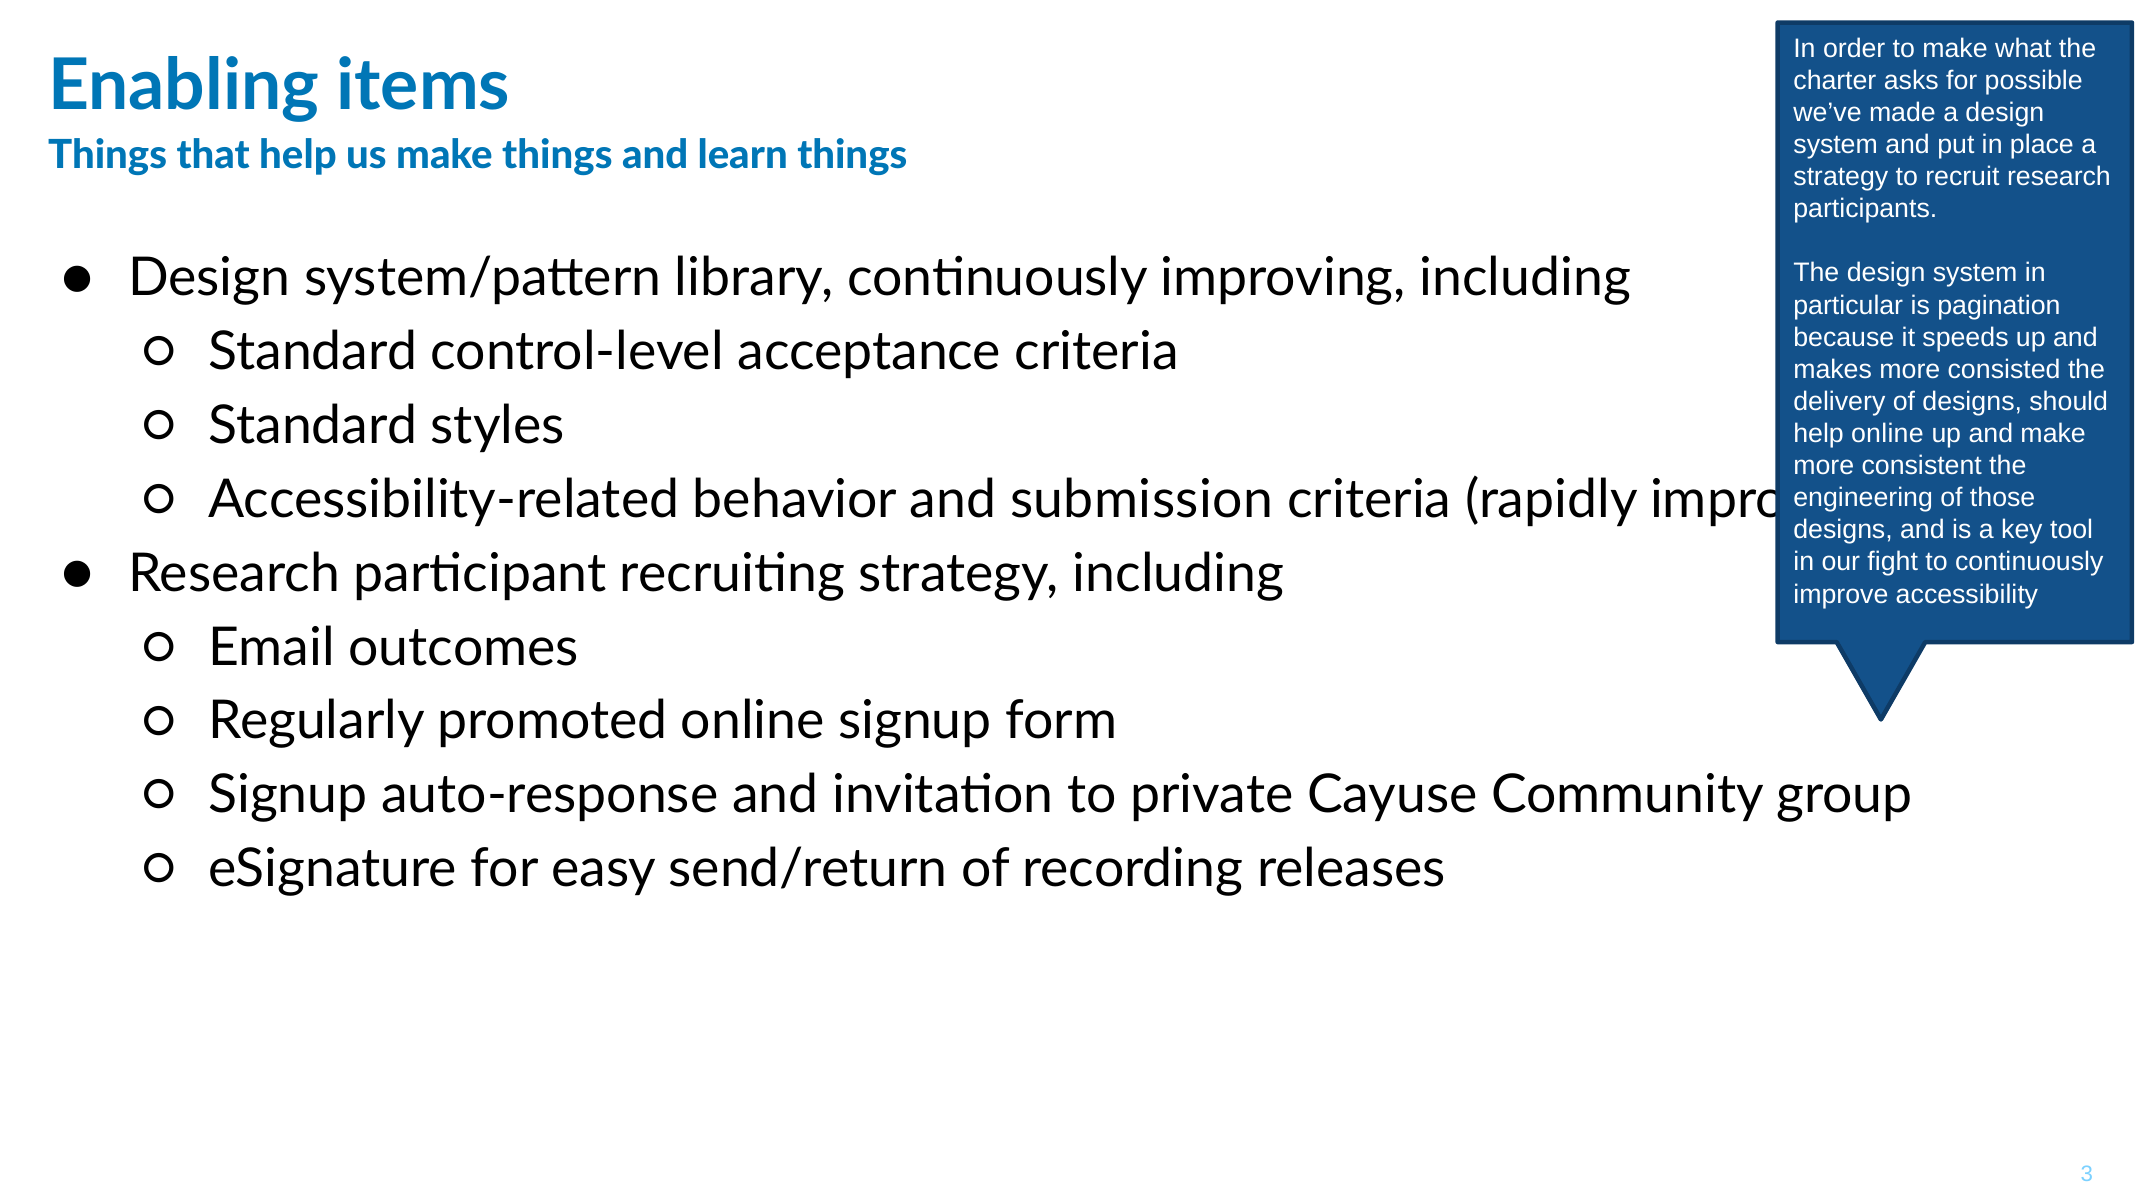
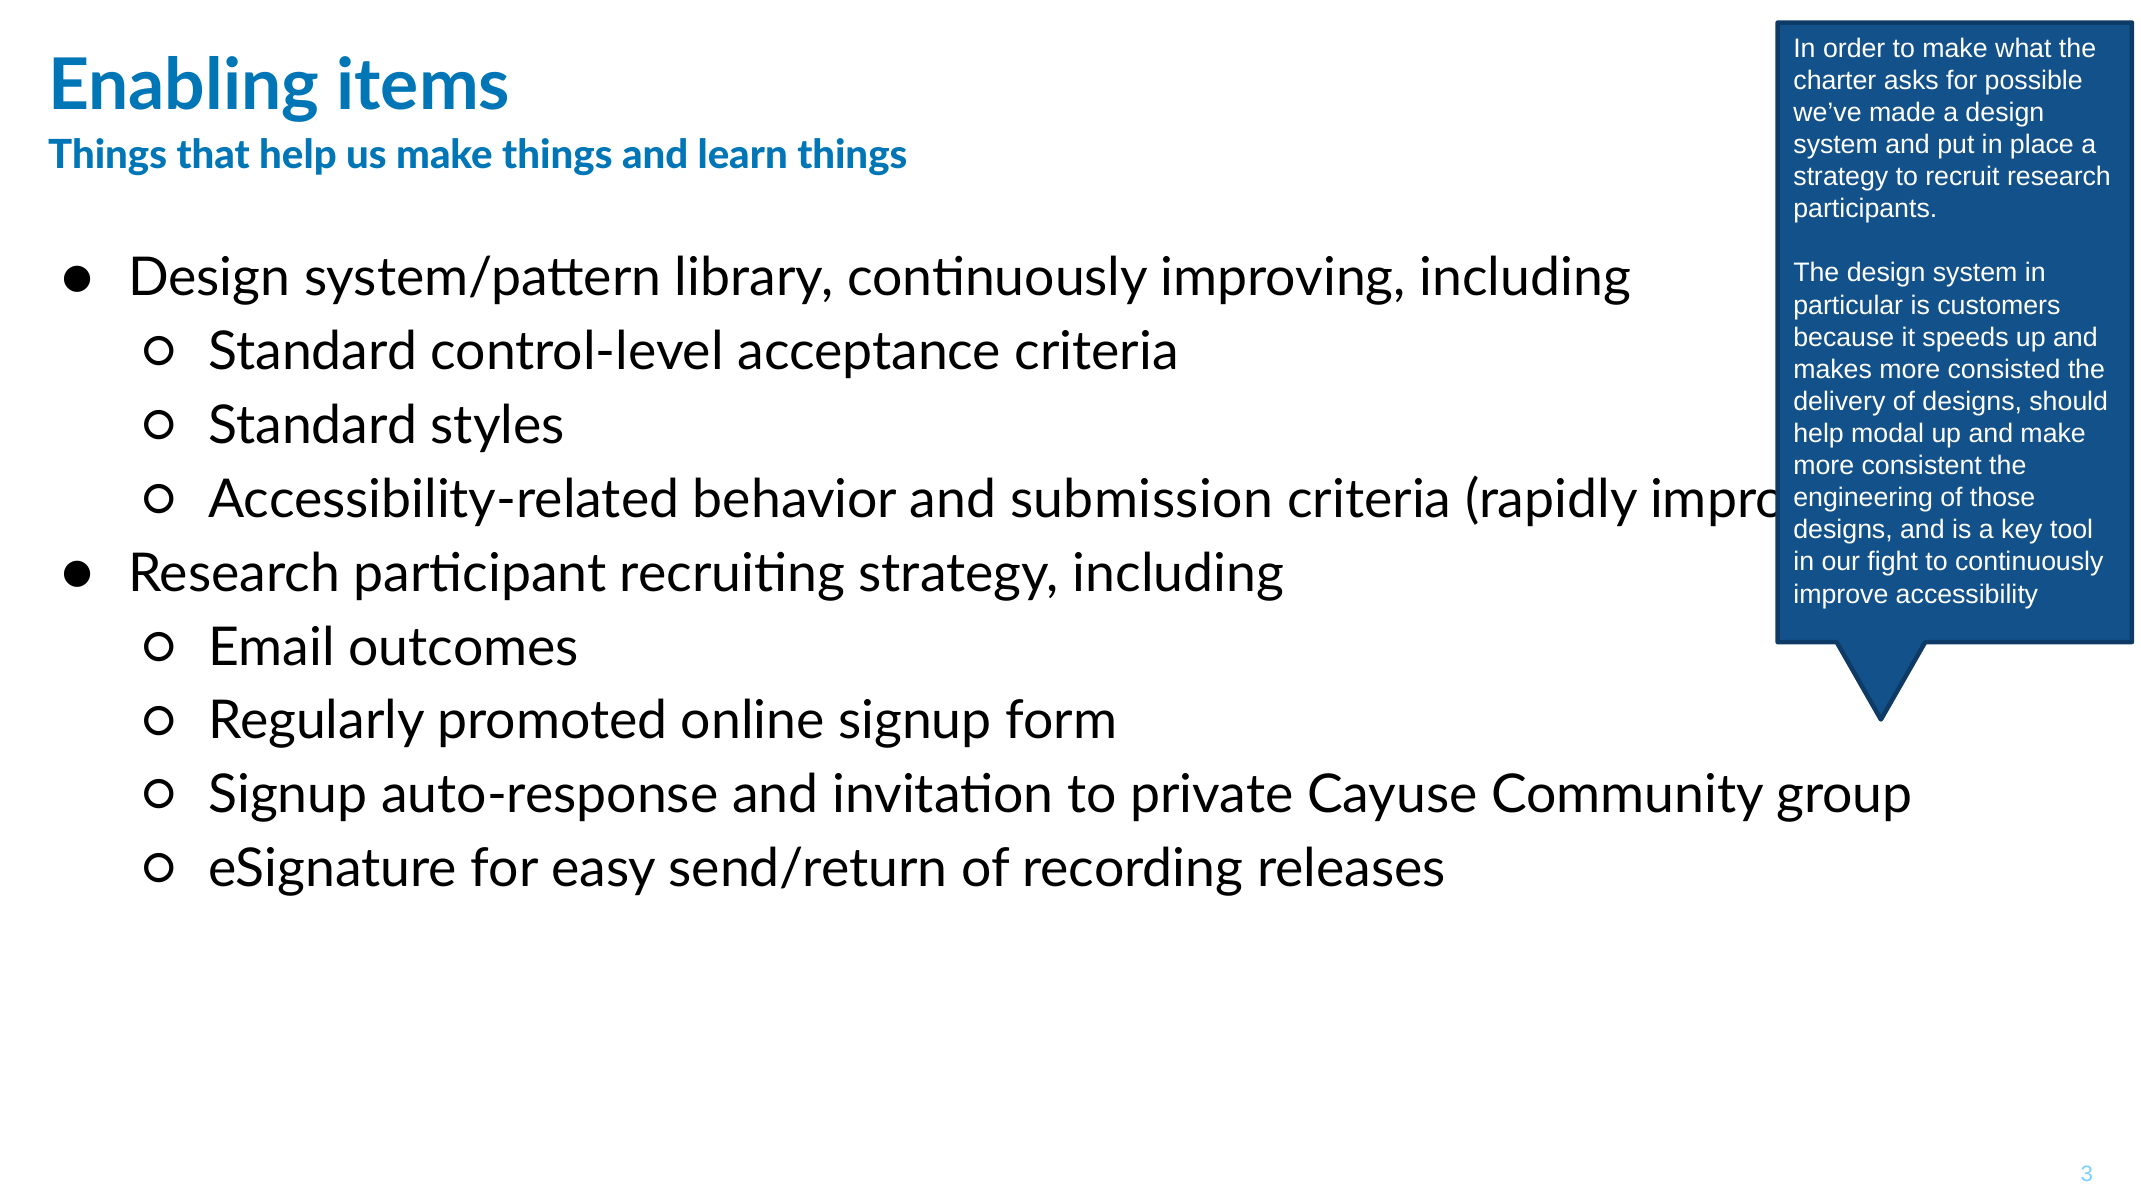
pagination: pagination -> customers (1999, 305)
help online: online -> modal (1888, 434)
